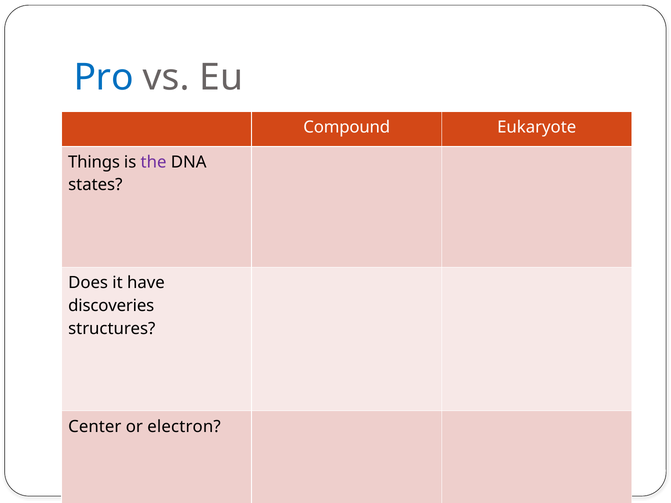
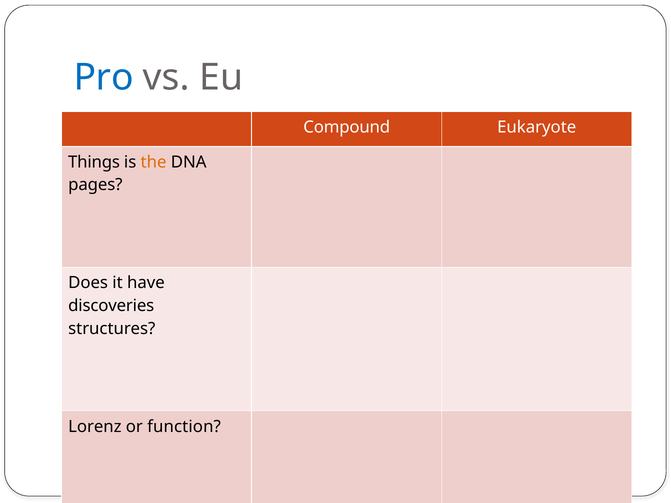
the colour: purple -> orange (154, 162)
states: states -> pages (95, 185)
Center: Center -> Lorenz (95, 427)
electron: electron -> function (184, 427)
